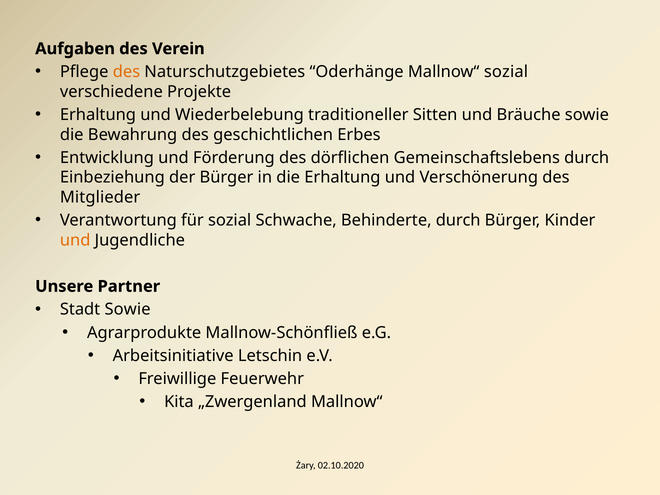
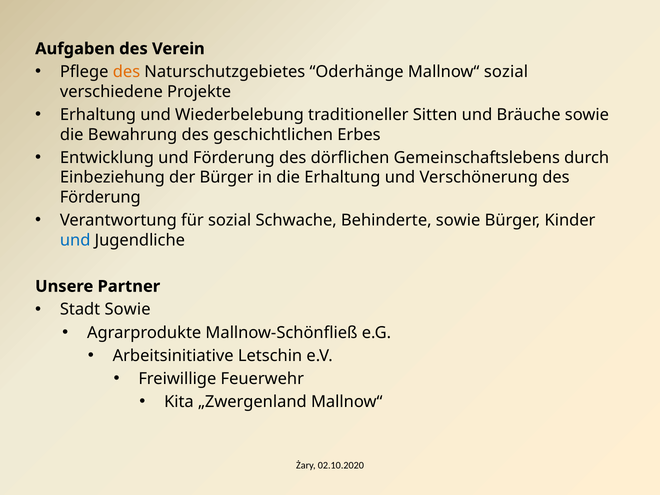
Mitglieder: Mitglieder -> Förderung (100, 197)
Behinderte durch: durch -> sowie (458, 220)
und colour: orange -> blue (75, 240)
